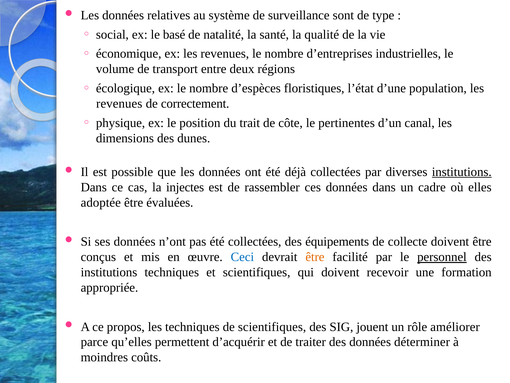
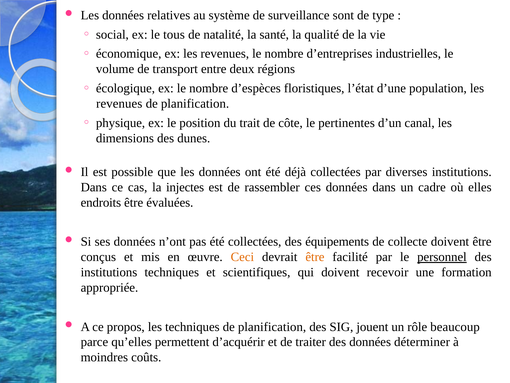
basé: basé -> tous (174, 35)
correctement: correctement -> planification (195, 103)
institutions underline: present -> none (462, 172)
adoptée: adoptée -> endroits (101, 202)
Ceci colour: blue -> orange (242, 257)
techniques de scientifiques: scientifiques -> planification (272, 326)
améliorer: améliorer -> beaucoup (455, 326)
